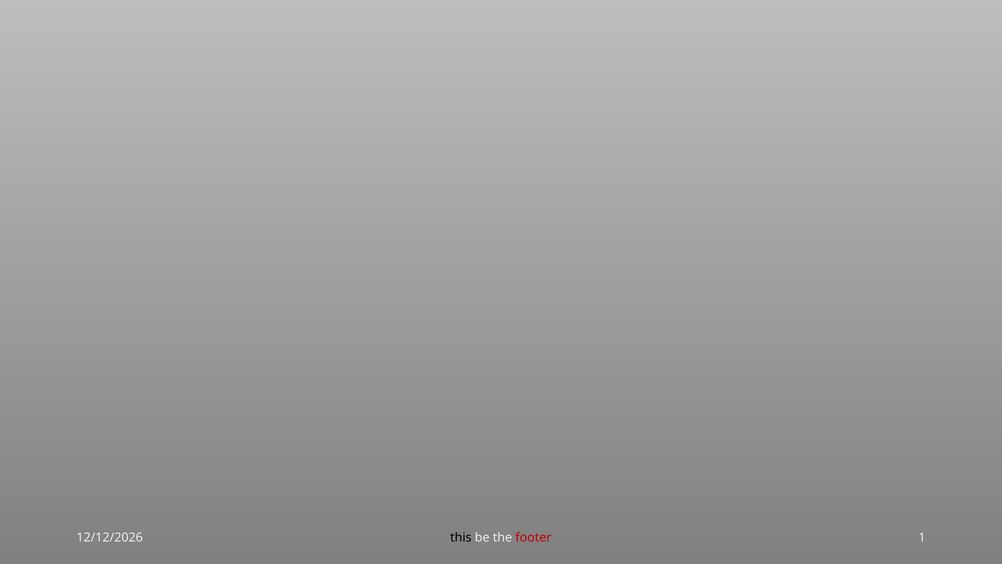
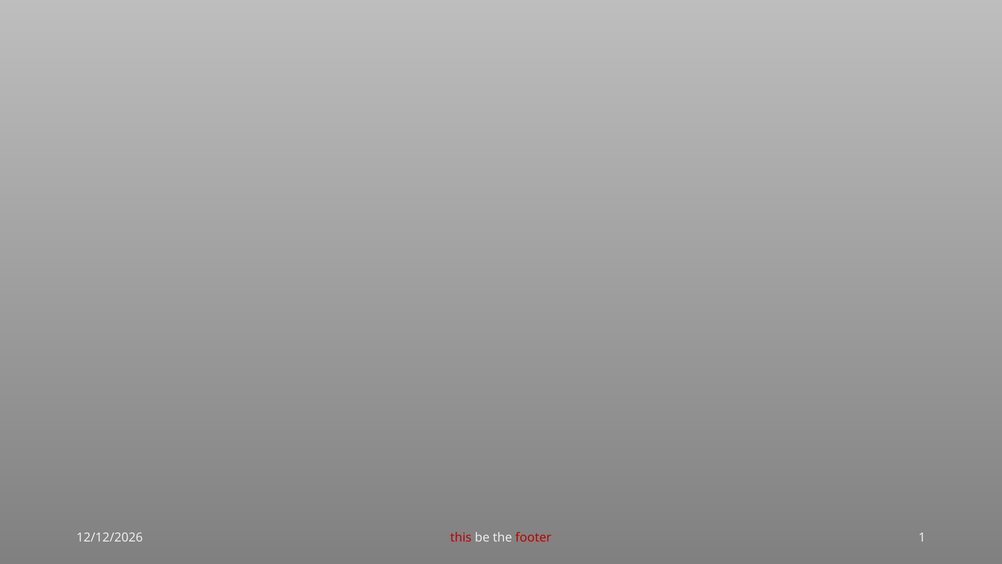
this colour: black -> red (461, 537)
